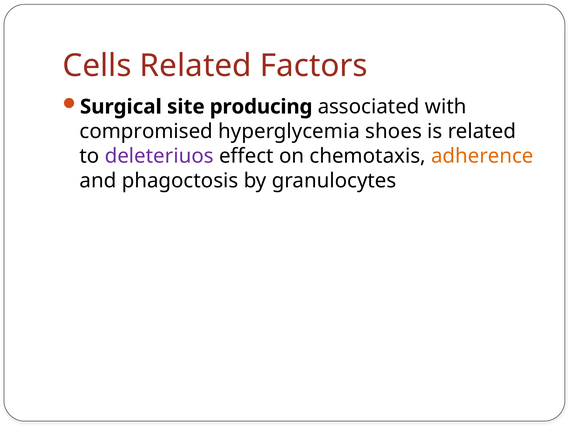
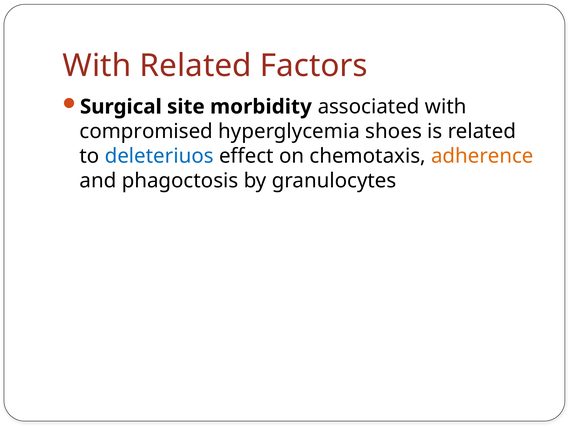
Cells: Cells -> With (97, 66)
producing: producing -> morbidity (261, 107)
deleteriuos colour: purple -> blue (159, 156)
